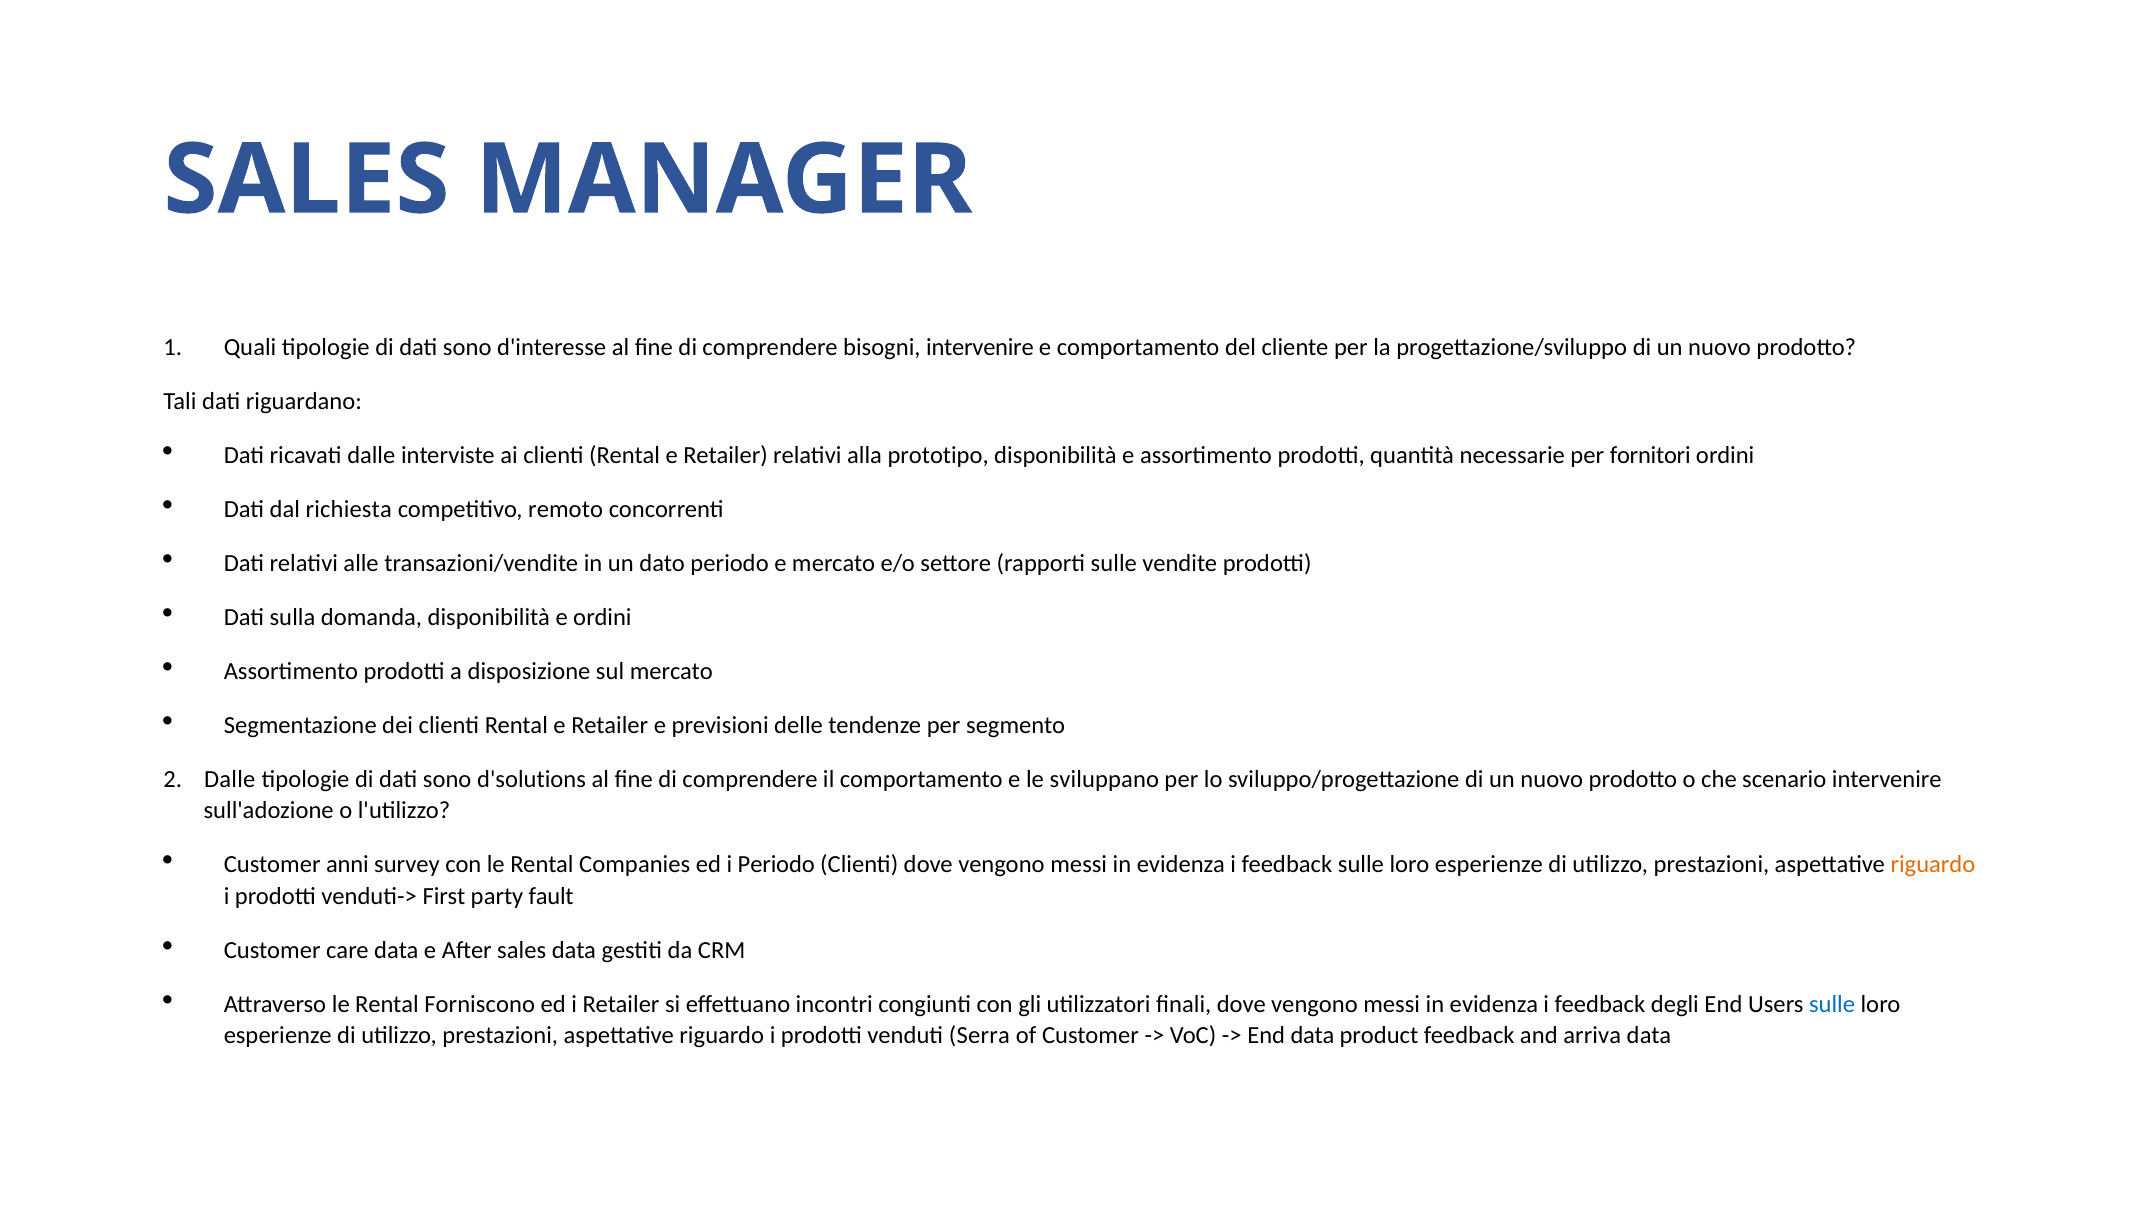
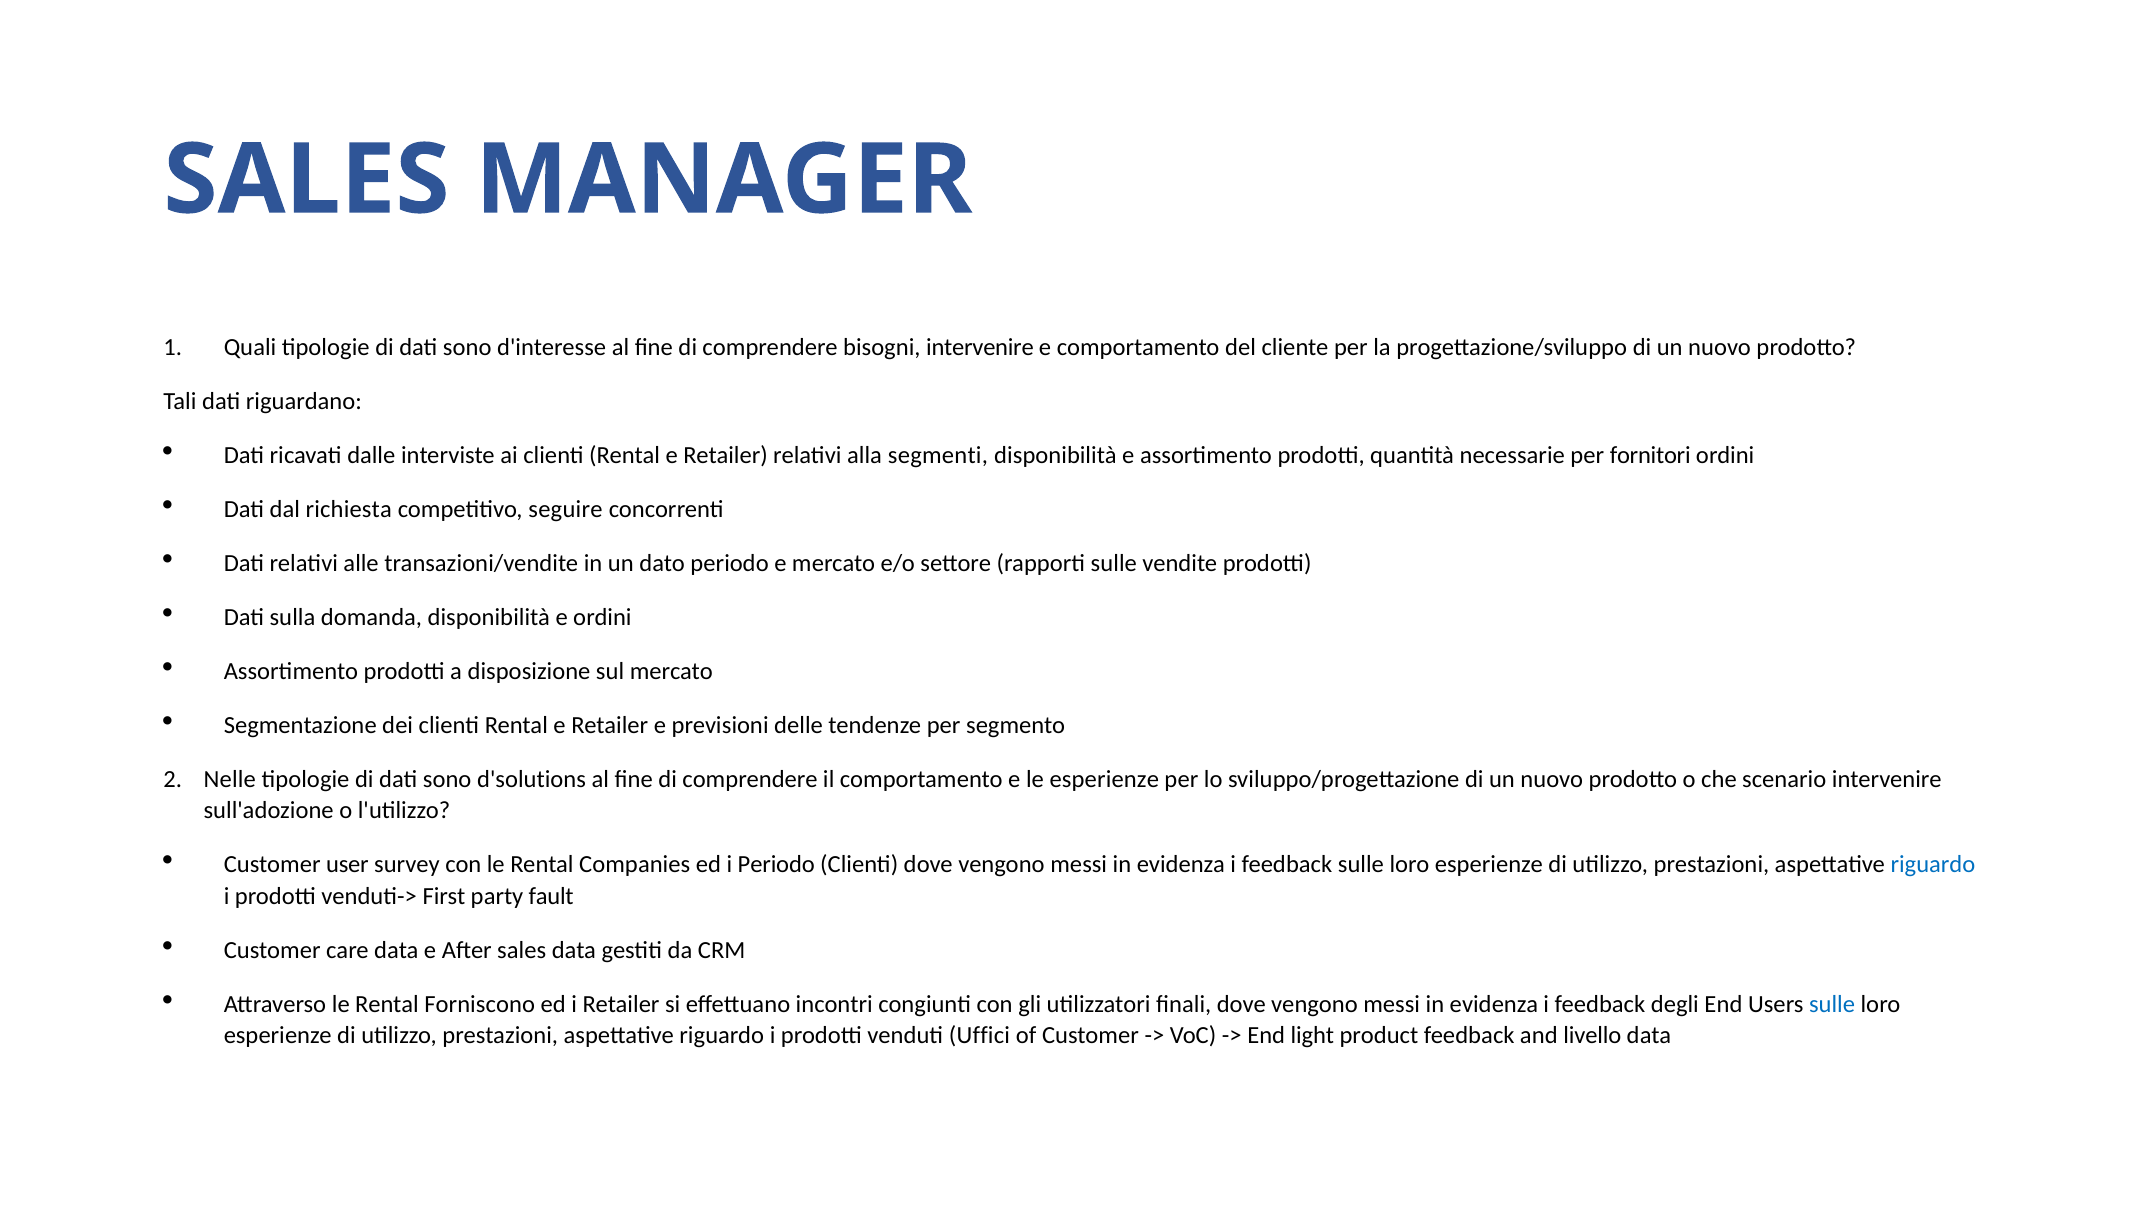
prototipo: prototipo -> segmenti (938, 455)
remoto: remoto -> seguire (565, 509)
Dalle: Dalle -> Nelle (230, 779)
le sviluppano: sviluppano -> esperienze (1104, 779)
anni: anni -> user (347, 865)
riguardo colour: orange -> blue (1933, 865)
Serra: Serra -> Uffici (979, 1036)
End data: data -> light (1312, 1036)
arriva: arriva -> livello (1592, 1036)
